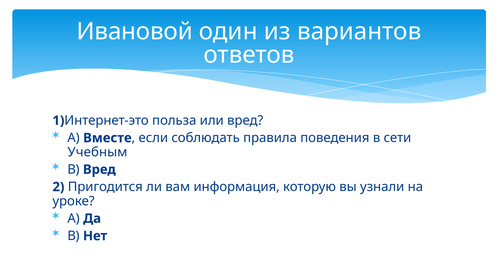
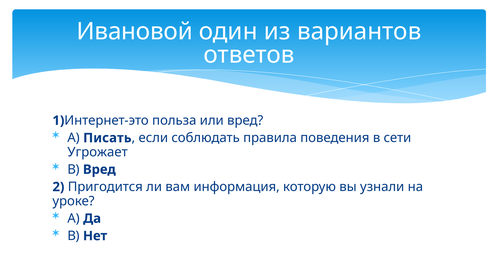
Вместе: Вместе -> Писать (107, 138)
Учебным: Учебным -> Угрожает (98, 152)
